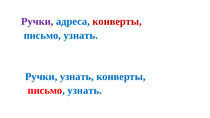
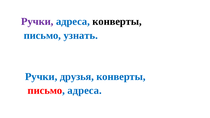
конверты colour: red -> black (117, 22)
Ручки узнать: узнать -> друзья (77, 77)
узнать: узнать -> адреса (85, 91)
